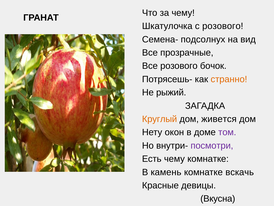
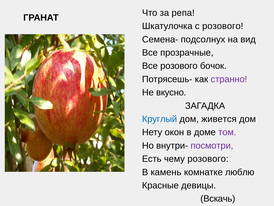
за чему: чему -> репа (183, 13)
странно colour: orange -> purple (229, 79)
рыжий: рыжий -> вкусно (171, 92)
Круглый colour: orange -> blue (160, 119)
чему комнатке: комнатке -> розового (208, 159)
вскачь: вскачь -> люблю (240, 172)
Вкусна: Вкусна -> Вскачь (218, 198)
